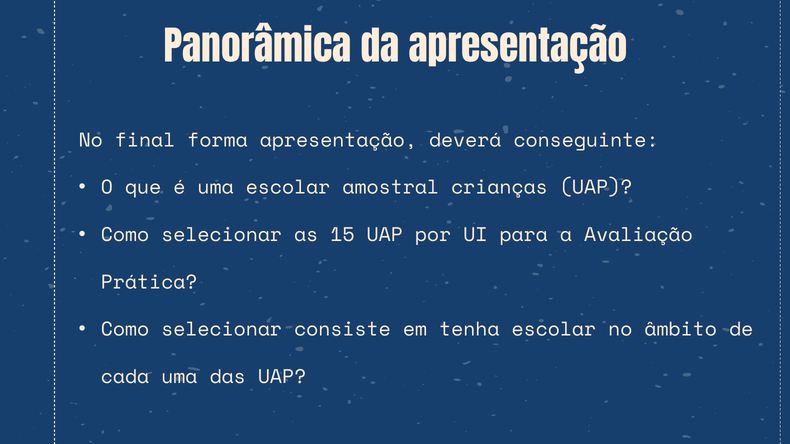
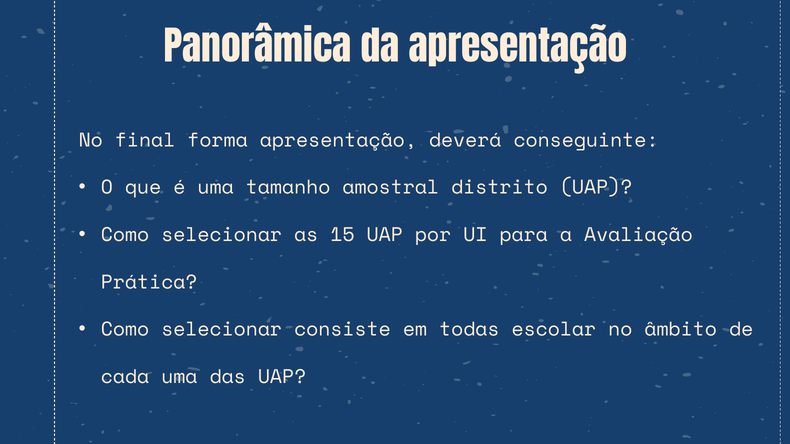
uma escolar: escolar -> tamanho (288, 188)
crianças: crianças -> distrito (499, 188)
tenha: tenha -> todas (469, 330)
